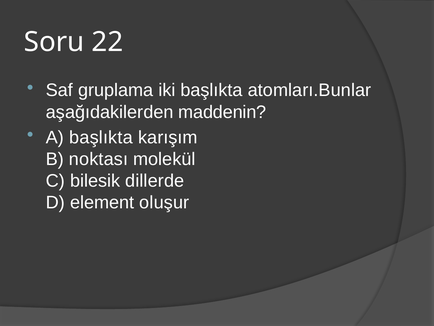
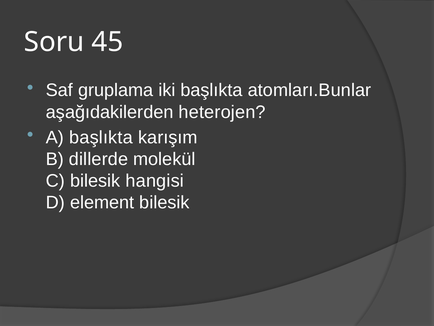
22: 22 -> 45 (107, 42)
maddenin: maddenin -> heterojen (222, 112)
noktası: noktası -> dillerde (99, 159)
dillerde: dillerde -> hangisi (155, 181)
element oluşur: oluşur -> bilesik (164, 202)
